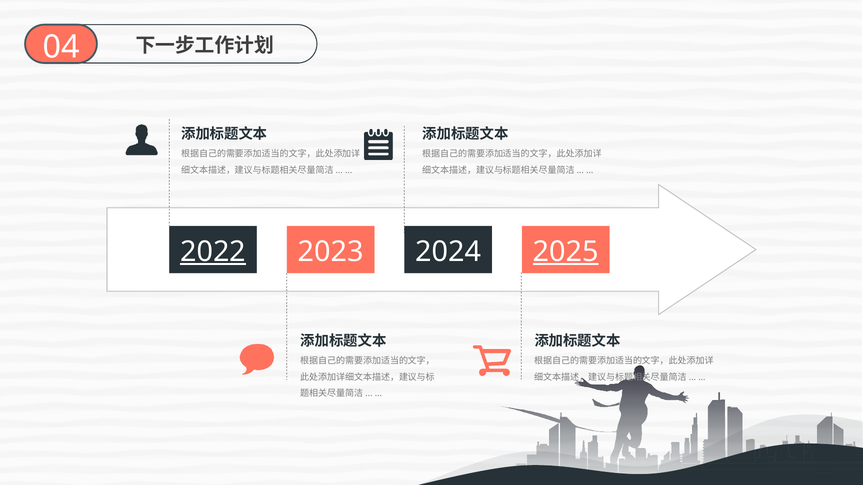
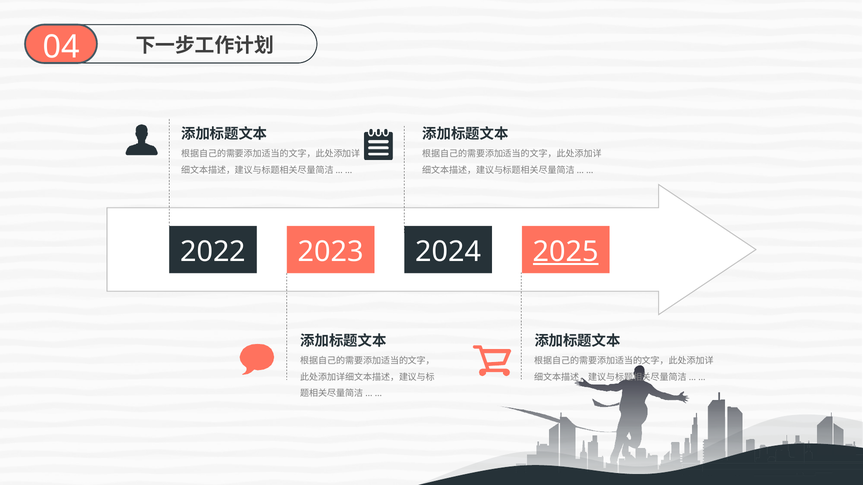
2022 underline: present -> none (213, 252)
